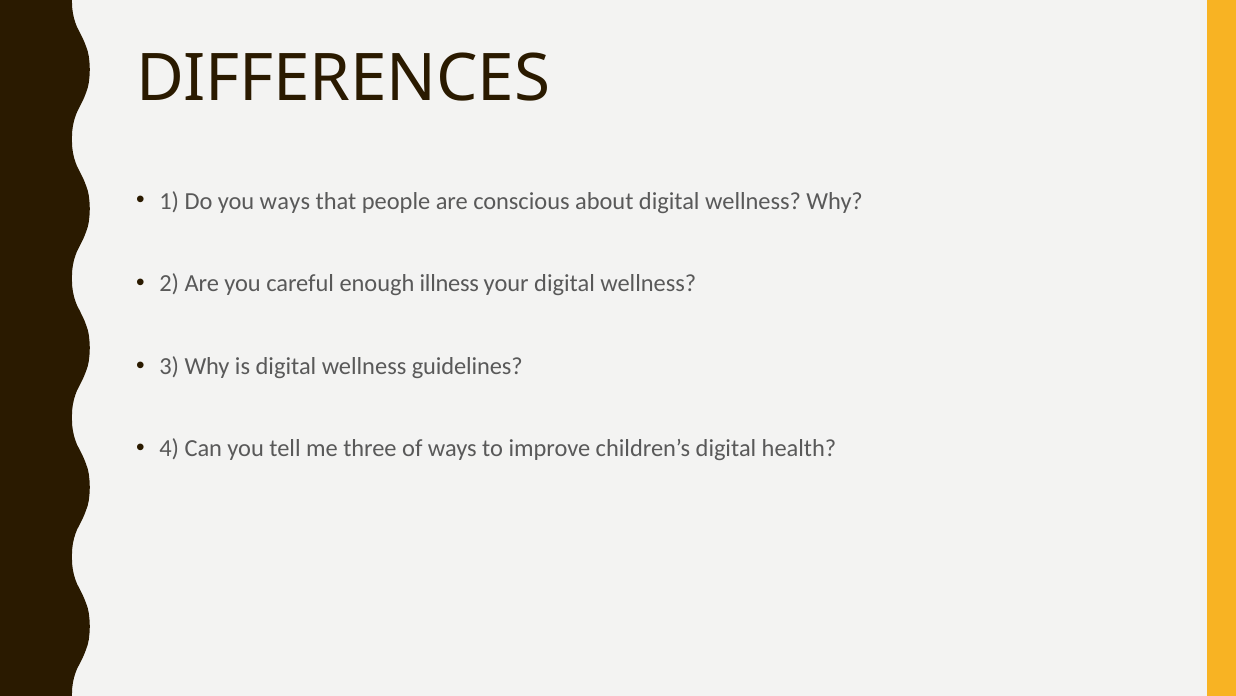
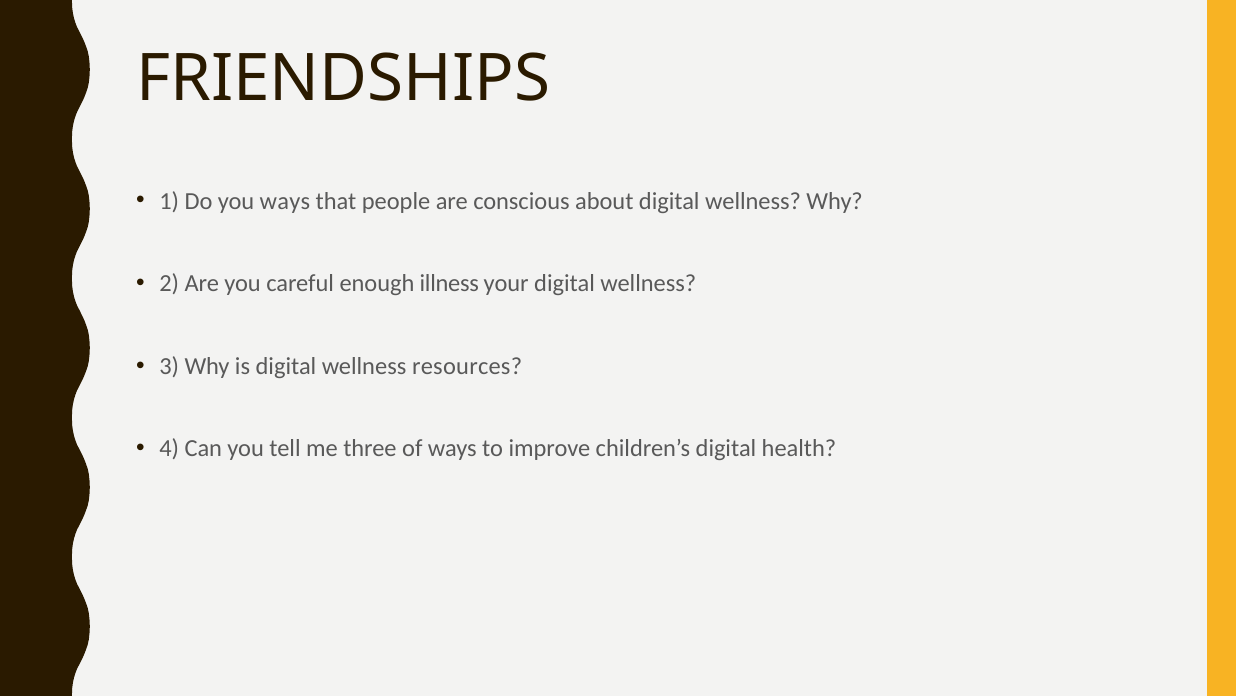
DIFFERENCES: DIFFERENCES -> FRIENDSHIPS (343, 78)
guidelines: guidelines -> resources (467, 366)
